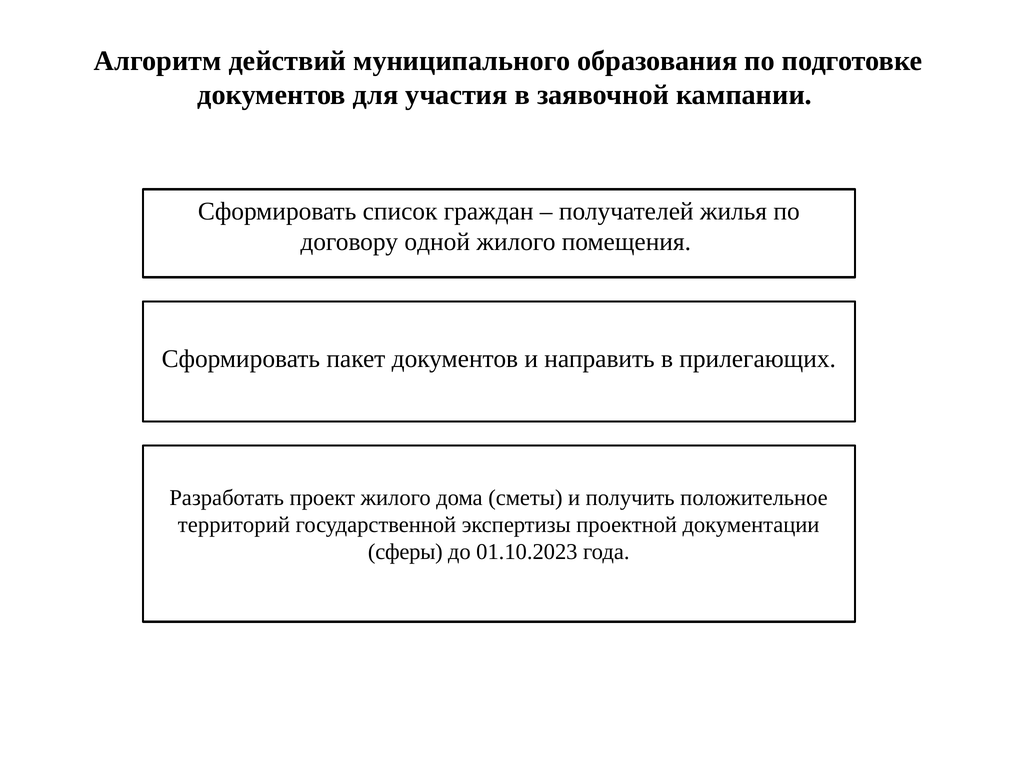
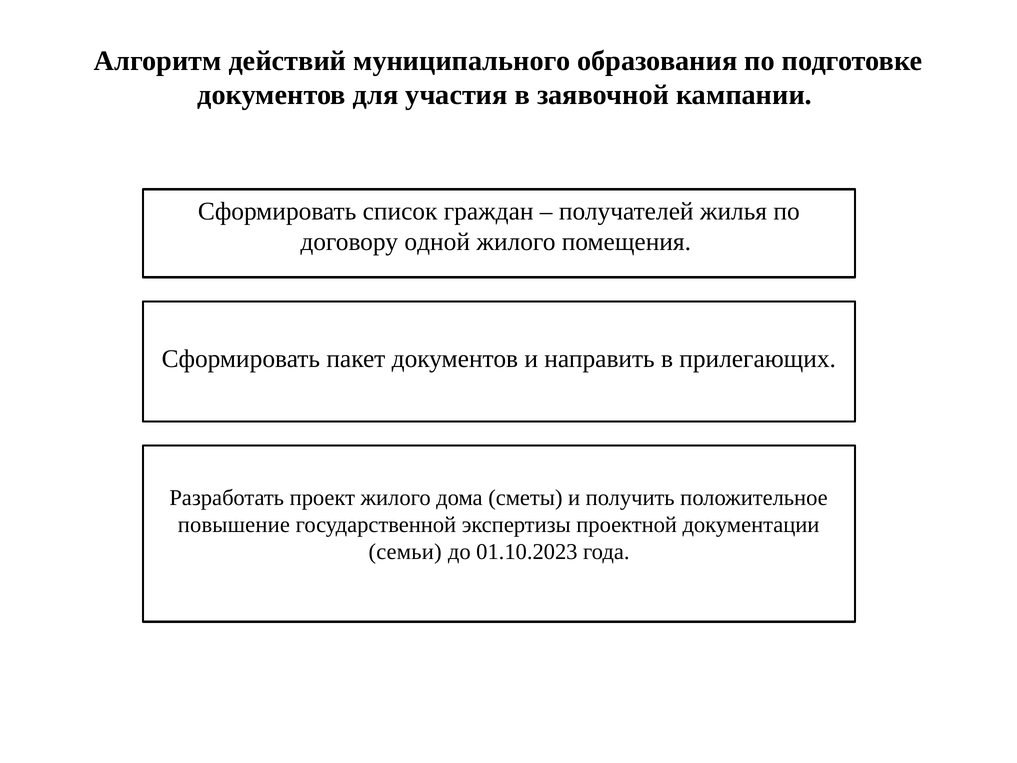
территорий: территорий -> повышение (234, 525)
сферы: сферы -> семьи (405, 552)
